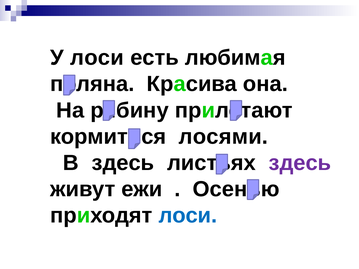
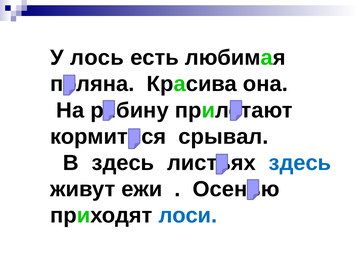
У лоси: лоси -> лось (97, 58)
лосями: лосями -> срывал (223, 137)
здесь colour: purple -> blue (300, 163)
